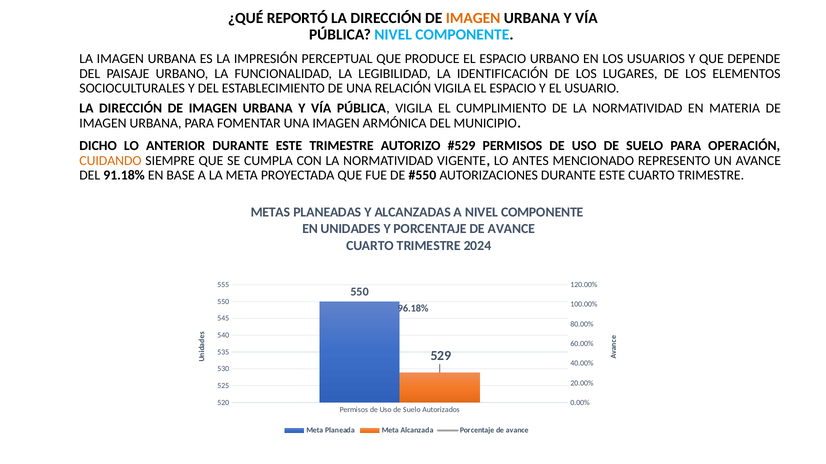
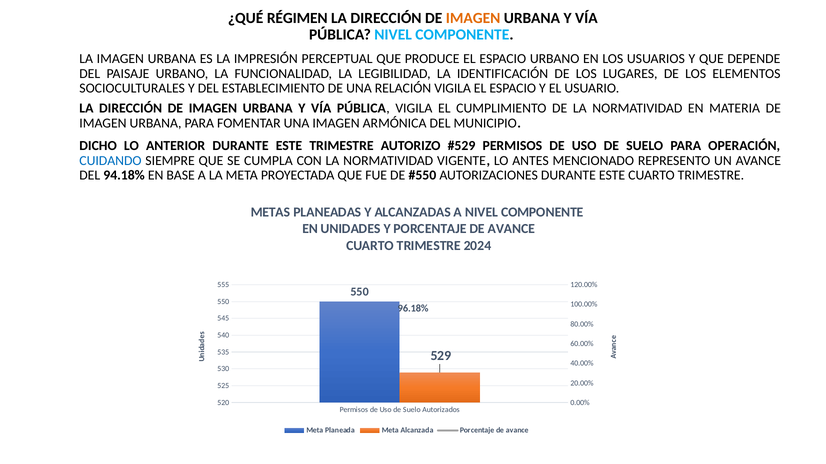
REPORTÓ: REPORTÓ -> RÉGIMEN (297, 18)
CUIDANDO colour: orange -> blue (110, 161)
91.18%: 91.18% -> 94.18% (124, 176)
